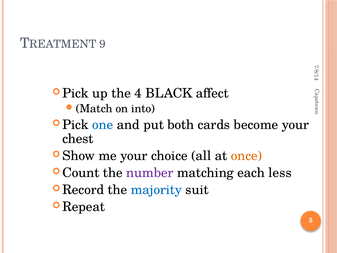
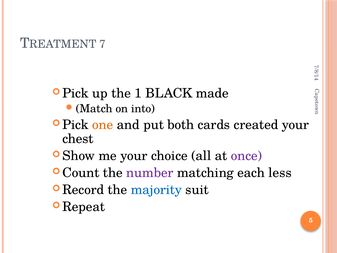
9: 9 -> 7 (103, 44)
the 4: 4 -> 1 (138, 93)
affect: affect -> made (212, 93)
one colour: blue -> orange (103, 125)
become: become -> created (256, 125)
once colour: orange -> purple (246, 156)
